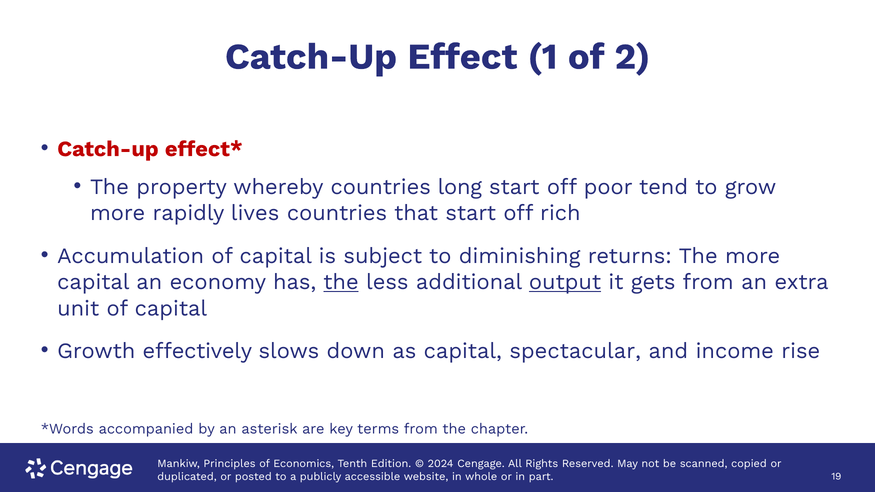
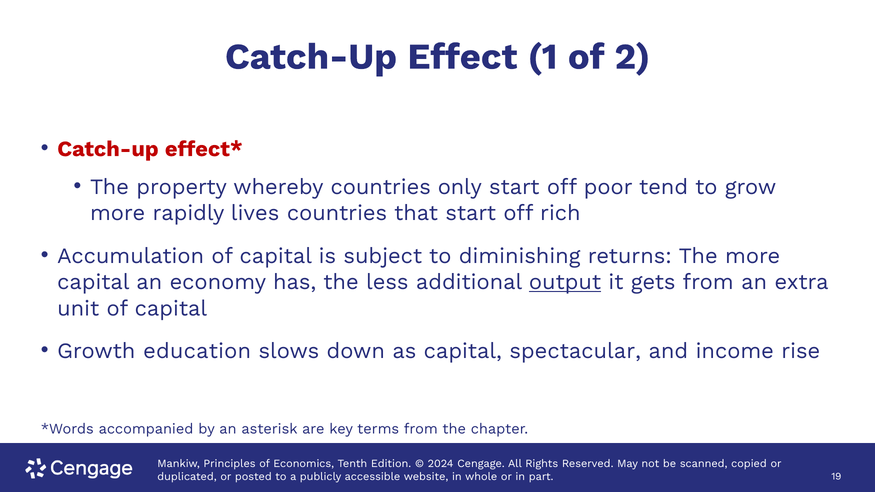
long: long -> only (460, 187)
the underline: present -> none (341, 282)
effectively: effectively -> education (197, 351)
